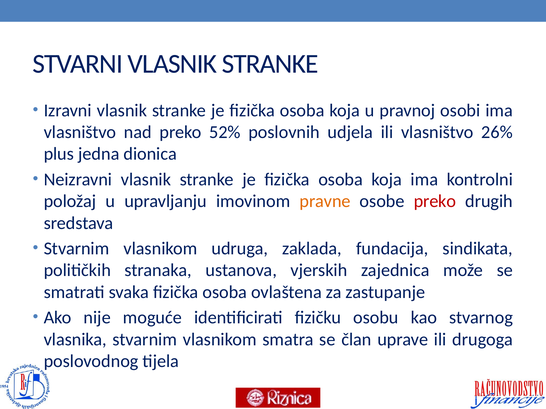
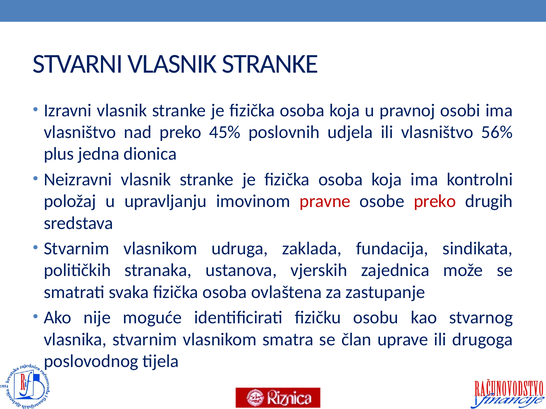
52%: 52% -> 45% (225, 132)
26%: 26% -> 56% (497, 132)
pravne colour: orange -> red (325, 201)
